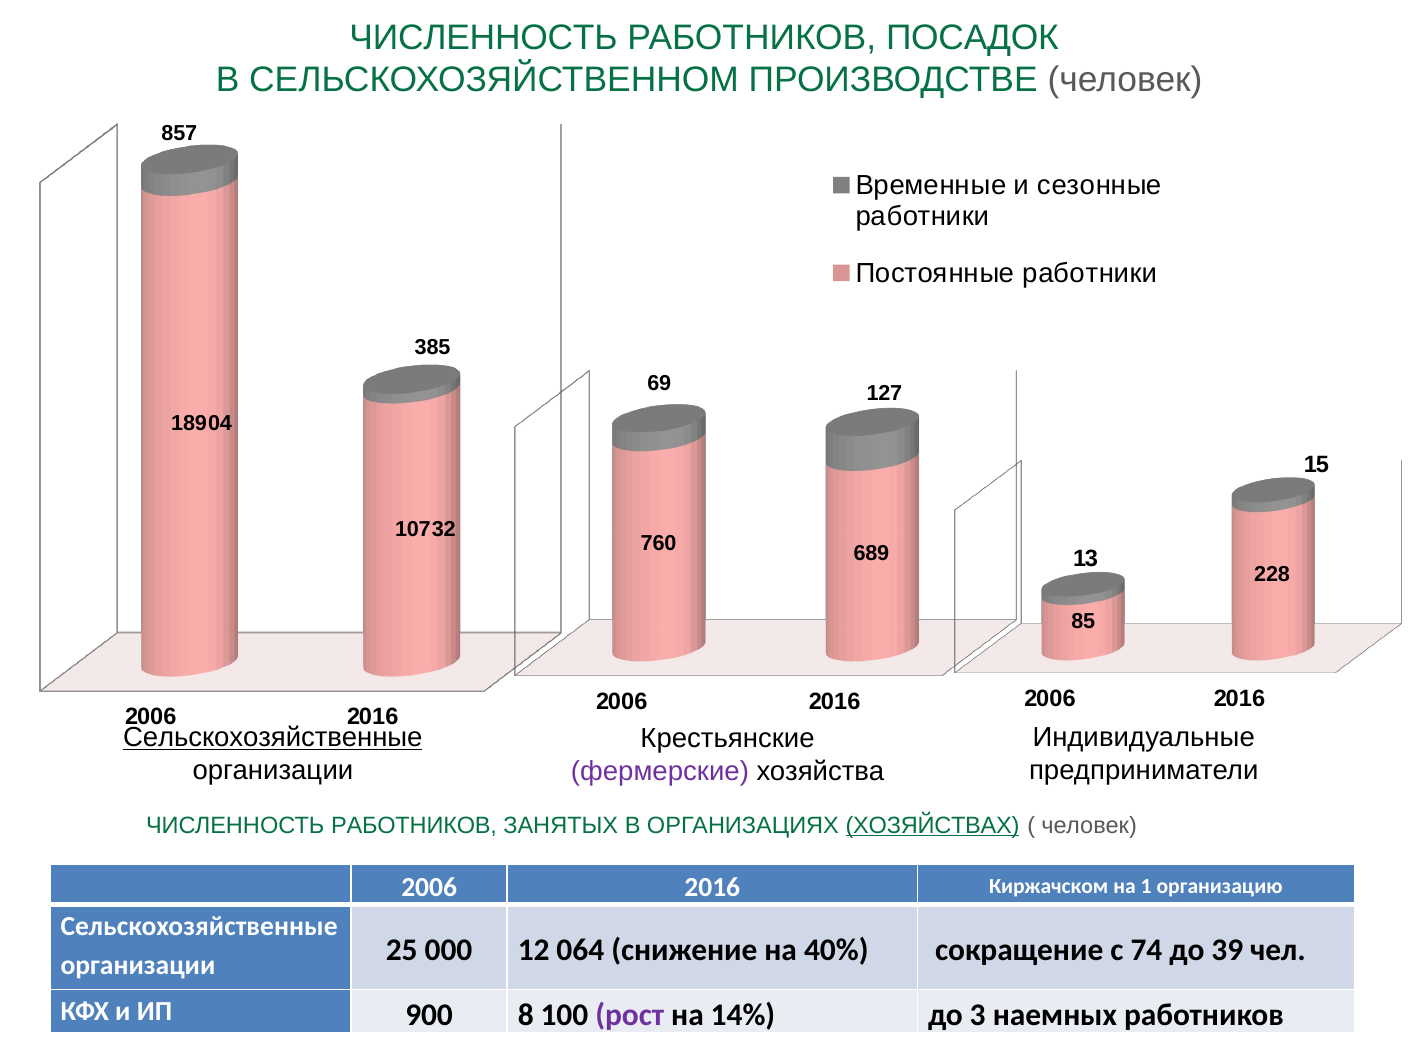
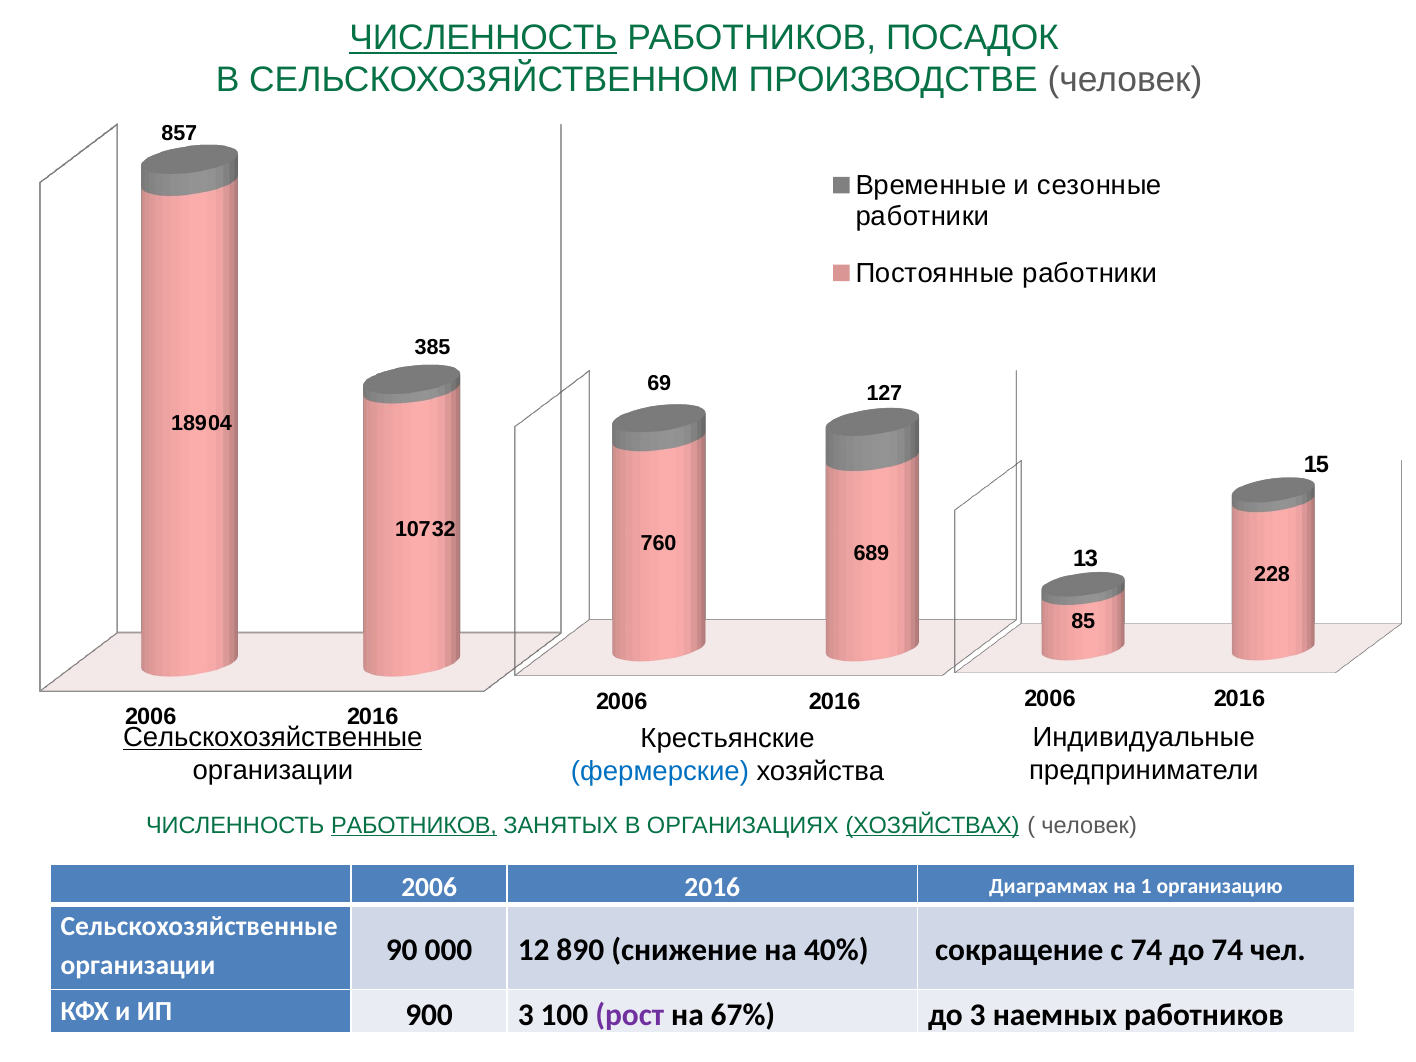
ЧИСЛЕННОСТЬ underline: none -> present (484, 38)
фермерские colour: purple -> blue (660, 771)
РАБОТНИКОВ underline: none -> present (414, 826)
Киржачском: Киржачском -> Диаграммах (1049, 887)
25: 25 -> 90 (402, 950)
064: 064 -> 890 (580, 950)
до 39: 39 -> 74 (1227, 950)
900 8: 8 -> 3 (526, 1015)
14%: 14% -> 67% (743, 1015)
